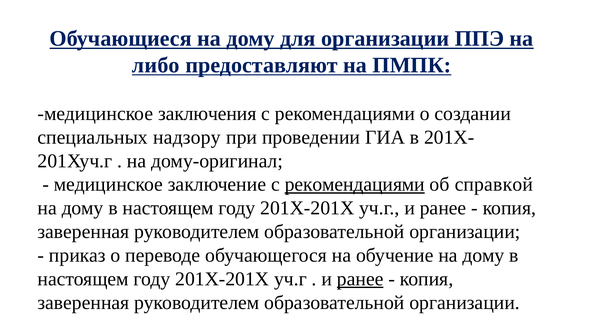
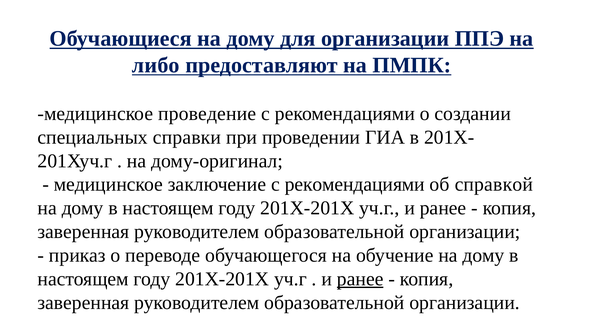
заключения: заключения -> проведение (207, 114)
надзору: надзору -> справки (187, 137)
рекомендациями underline: present -> none (355, 184)
